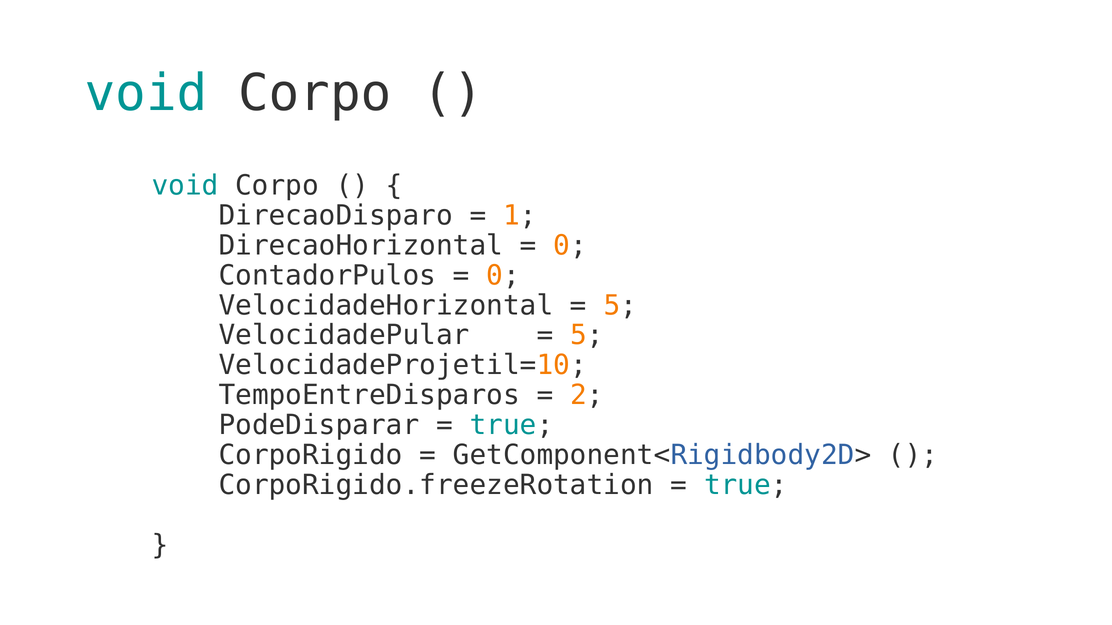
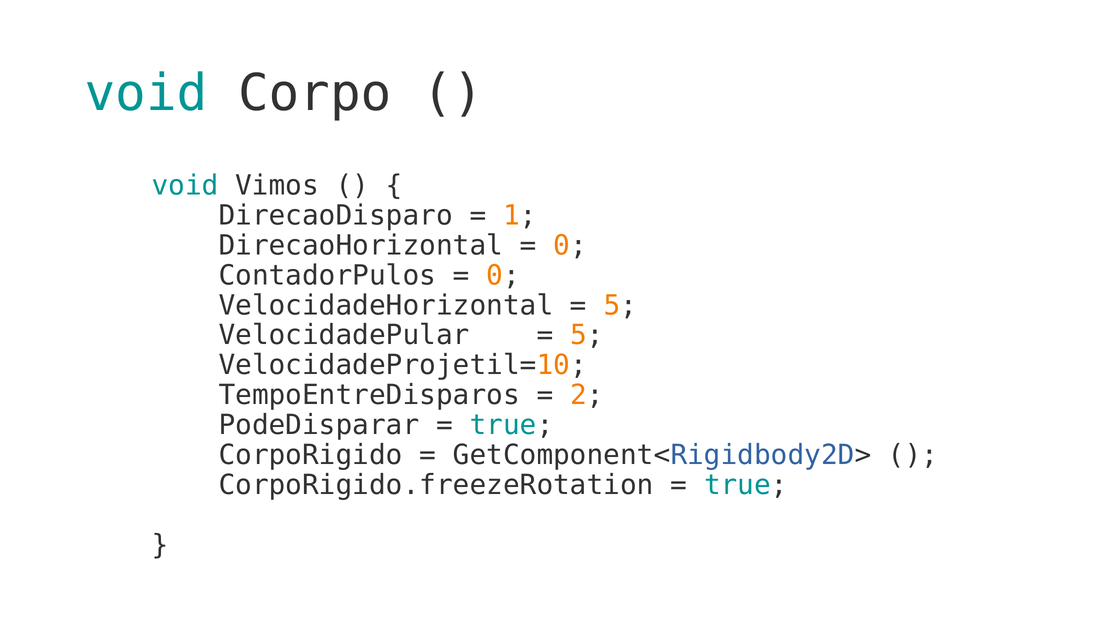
Corpo: Corpo -> Vimos (277, 186)
